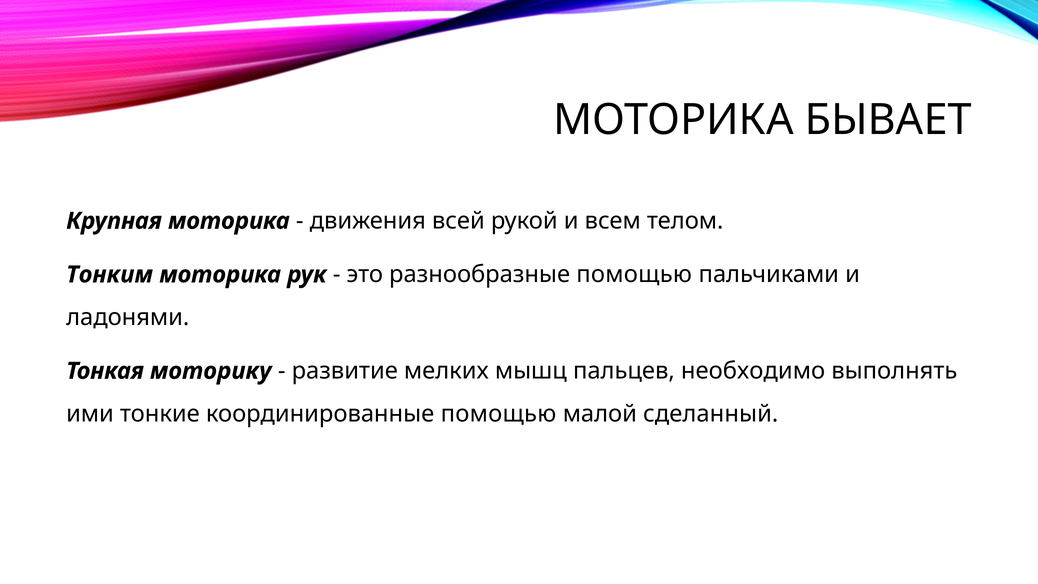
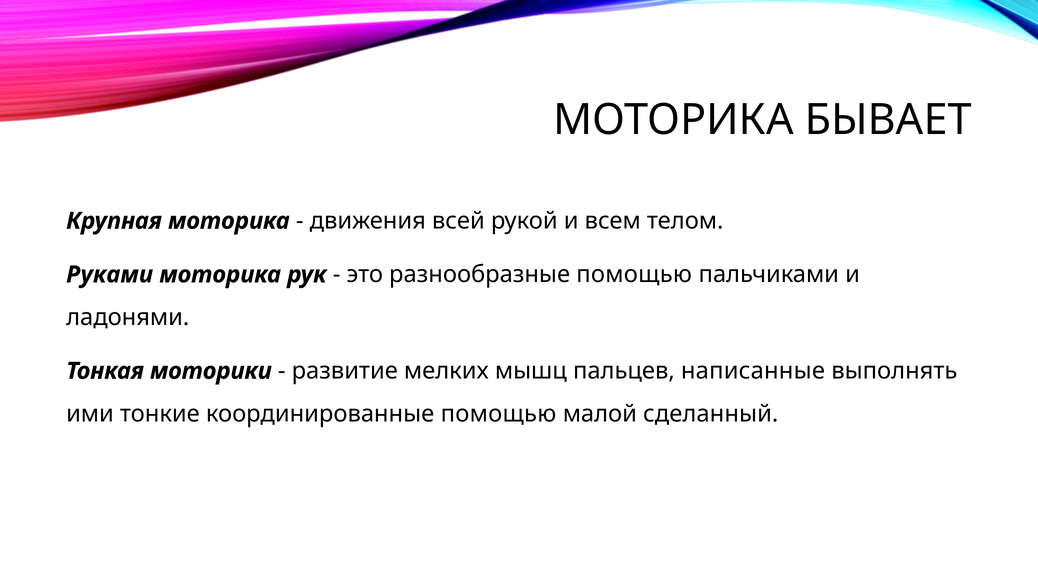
Тонким: Тонким -> Руками (110, 275)
моторику: моторику -> моторики (211, 371)
необходимо: необходимо -> написанные (753, 371)
